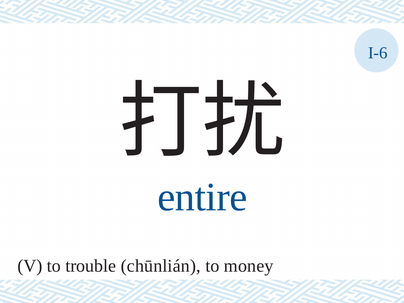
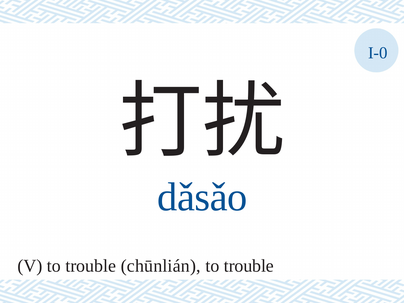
I-6: I-6 -> I-0 (378, 53)
entire: entire -> dǎsǎo (202, 197)
money: money -> trouble (249, 266)
